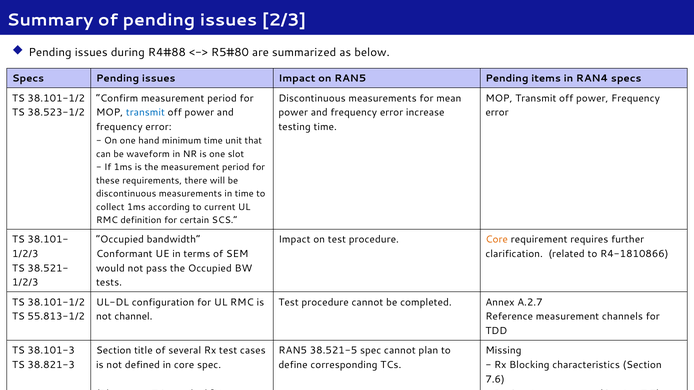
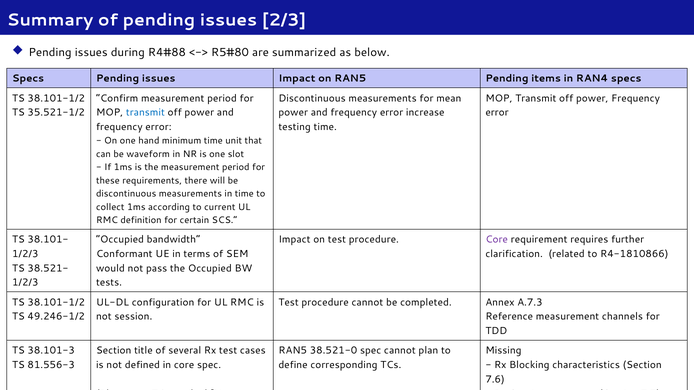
38.523-1/2: 38.523-1/2 -> 35.521-1/2 (56, 113)
Core colour: orange -> purple (497, 240)
A.2.7: A.2.7 -> A.7.3 (530, 303)
55.813-1/2: 55.813-1/2 -> 49.246-1/2 (56, 317)
channel: channel -> session (133, 317)
38.521-5: 38.521-5 -> 38.521-0 (334, 351)
38.821-3: 38.821-3 -> 81.556-3 (51, 365)
